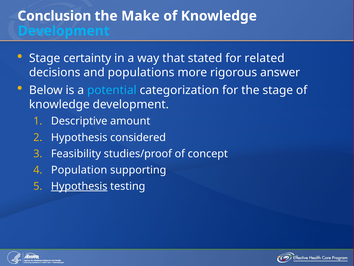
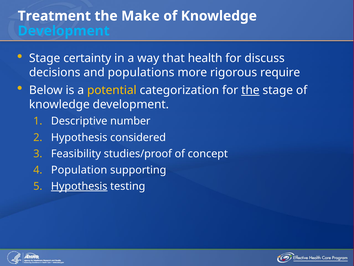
Conclusion: Conclusion -> Treatment (54, 16)
stated: stated -> health (205, 58)
related: related -> discuss (265, 58)
answer: answer -> require (280, 72)
potential colour: light blue -> yellow (112, 90)
the underline: none -> present (250, 90)
amount: amount -> number (130, 121)
